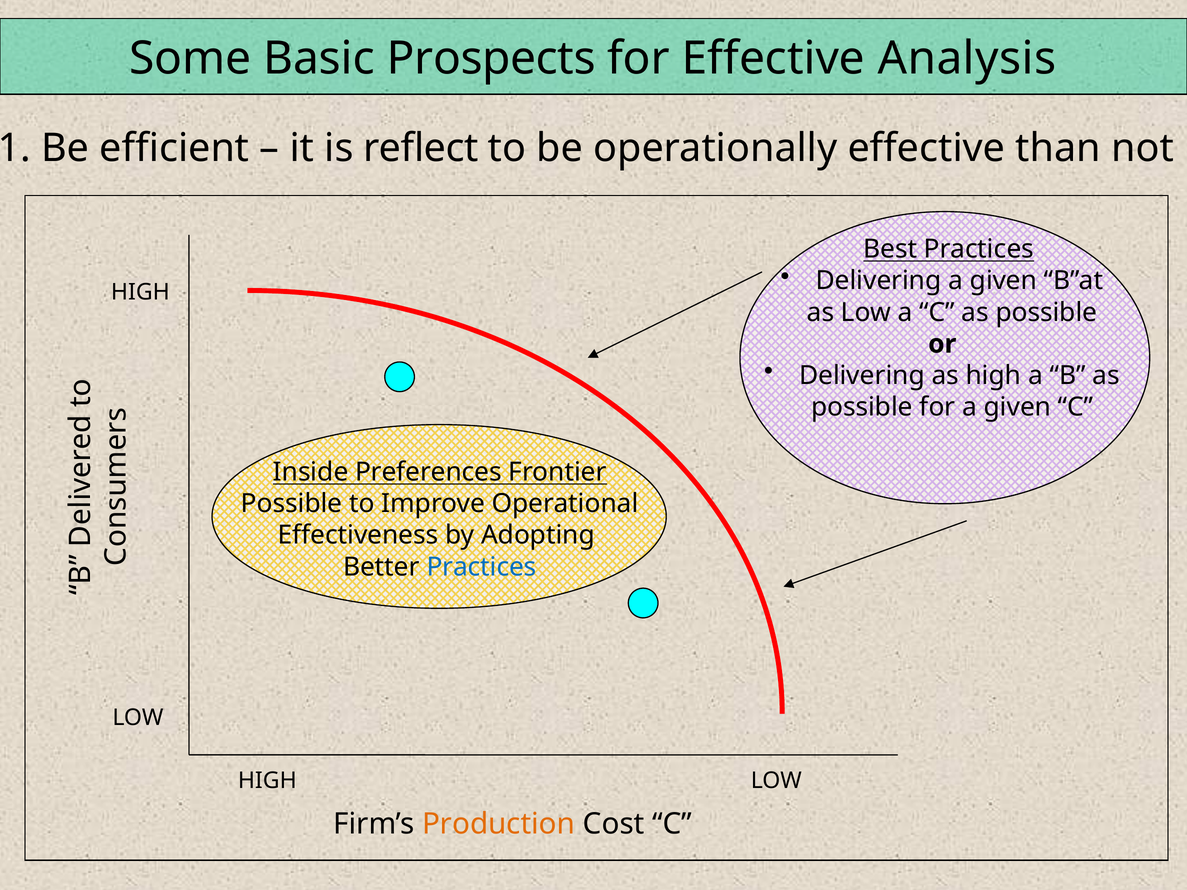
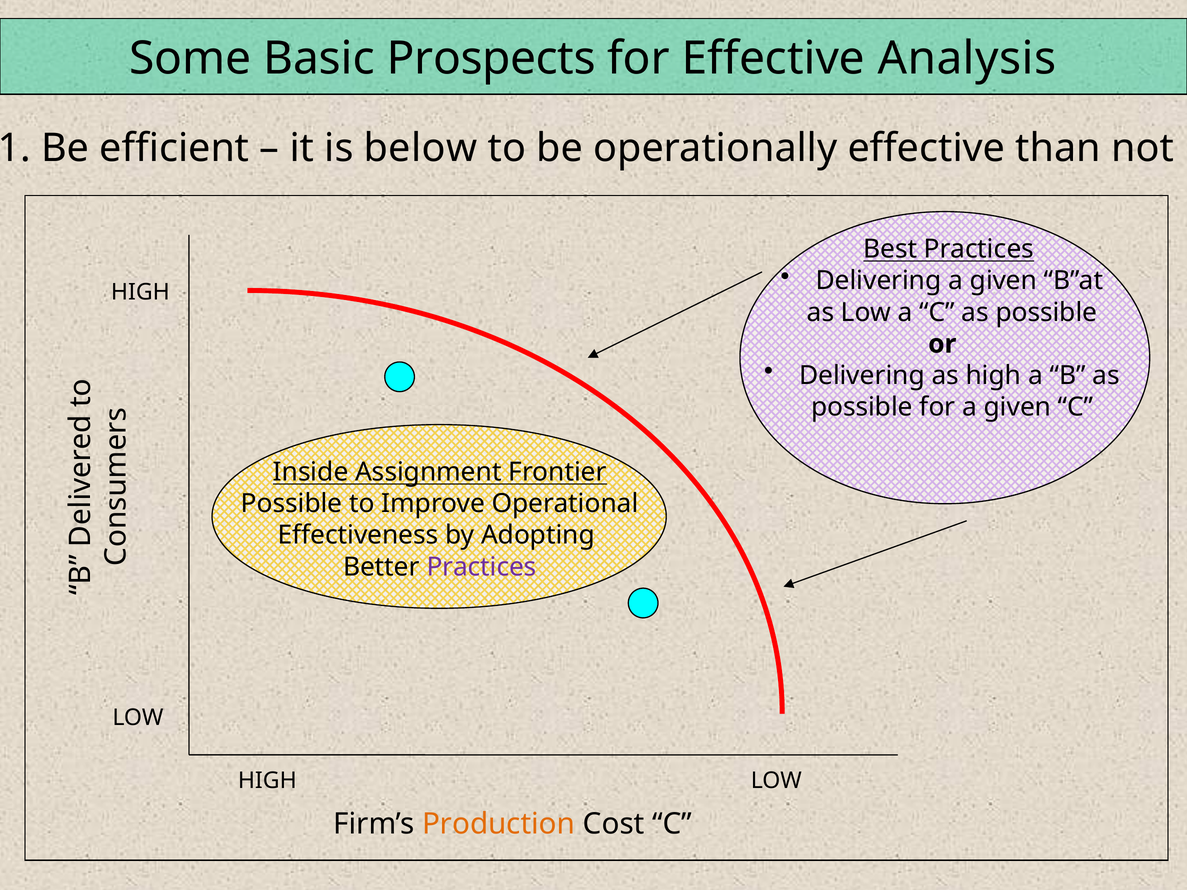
reflect: reflect -> below (420, 148)
Preferences: Preferences -> Assignment (428, 472)
Practices colour: blue -> purple (482, 567)
